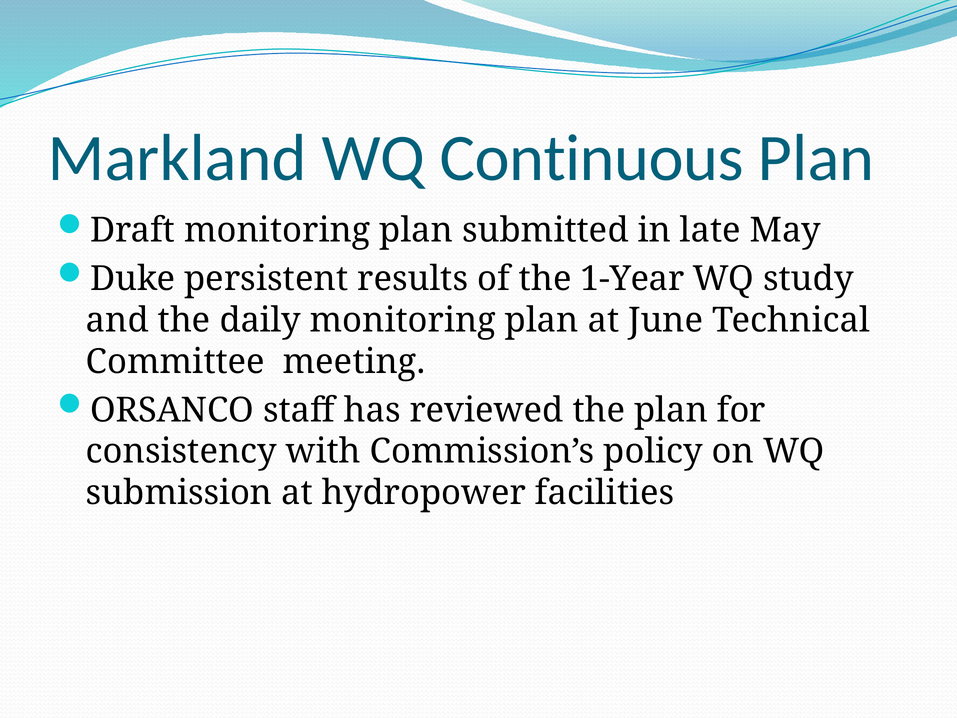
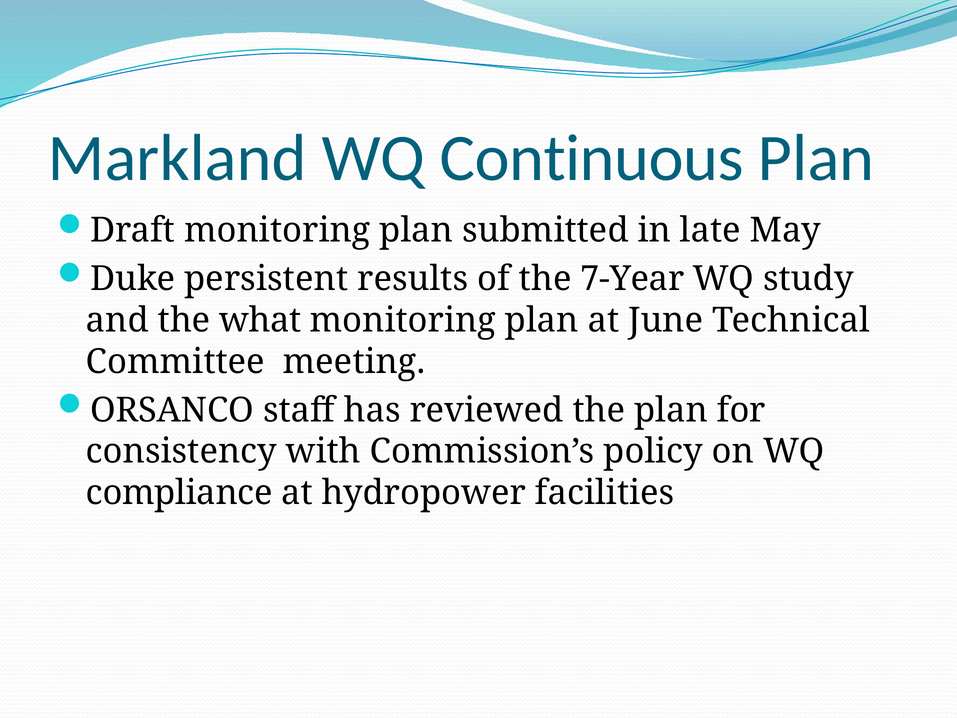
1-Year: 1-Year -> 7-Year (632, 279)
daily: daily -> what (260, 320)
submission: submission -> compliance (179, 493)
